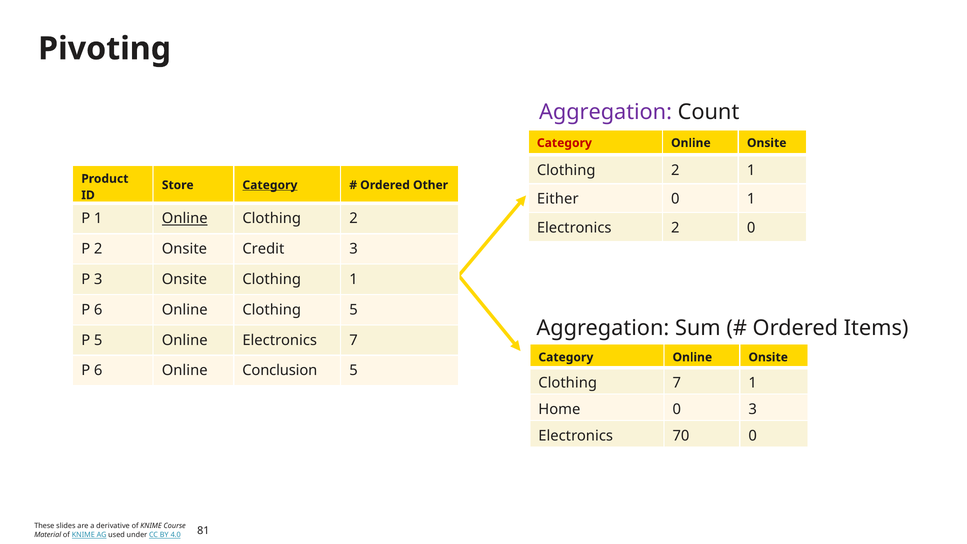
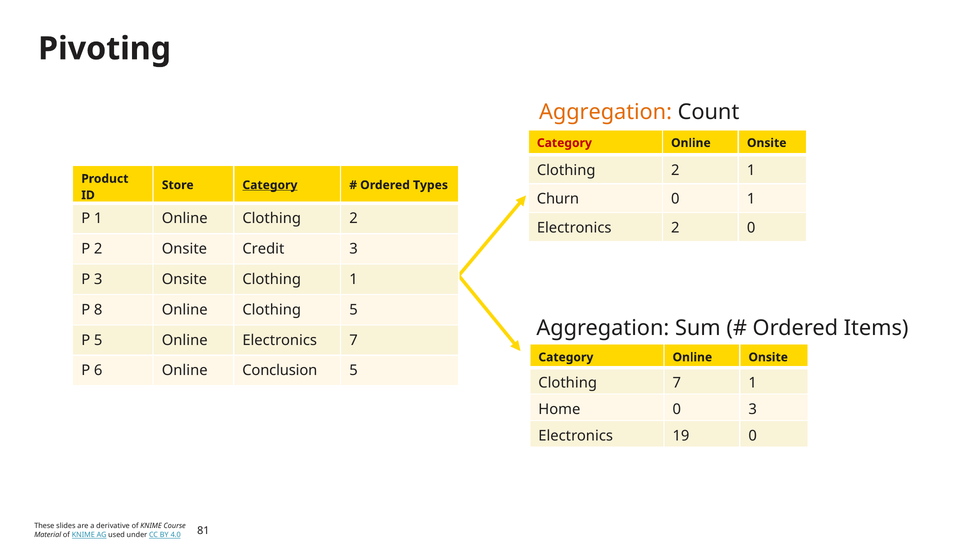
Aggregation colour: purple -> orange (606, 112)
Other: Other -> Types (430, 185)
Either: Either -> Churn (558, 199)
Online underline: present -> none (185, 219)
6: 6 -> 8 (98, 310)
70: 70 -> 19 (681, 436)
